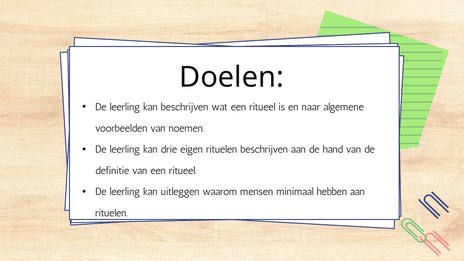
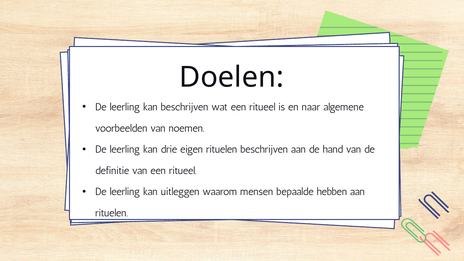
minimaal: minimaal -> bepaalde (295, 192)
